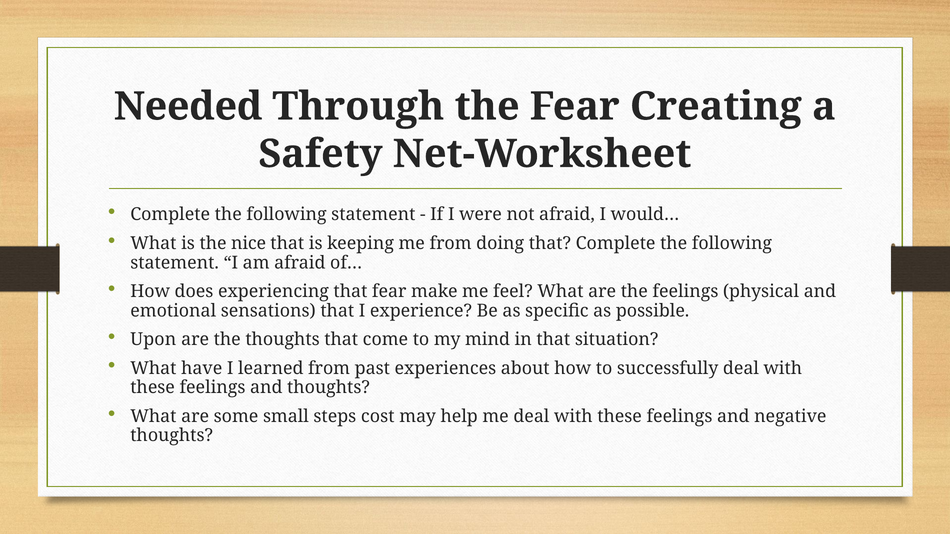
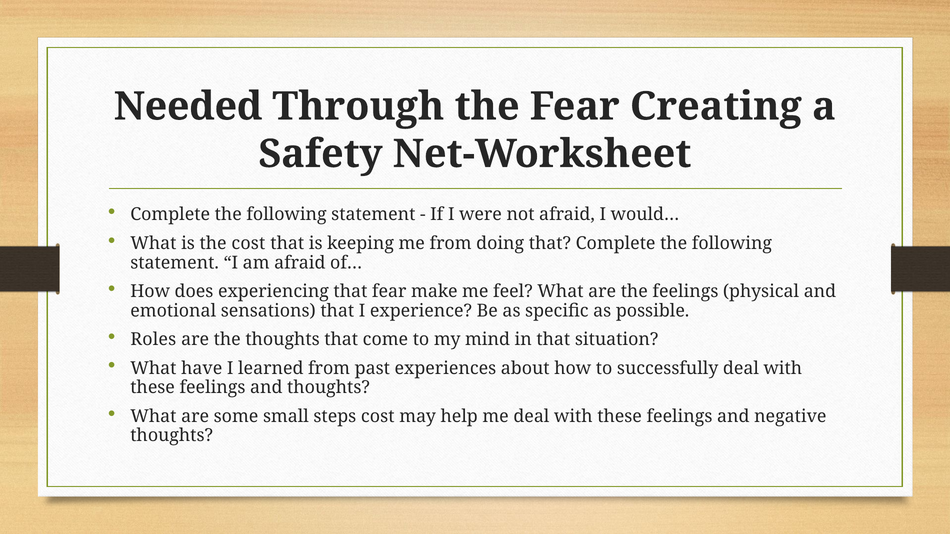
the nice: nice -> cost (248, 244)
Upon: Upon -> Roles (153, 340)
